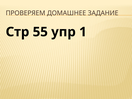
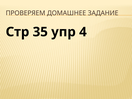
55: 55 -> 35 (40, 32)
1: 1 -> 4 (83, 32)
